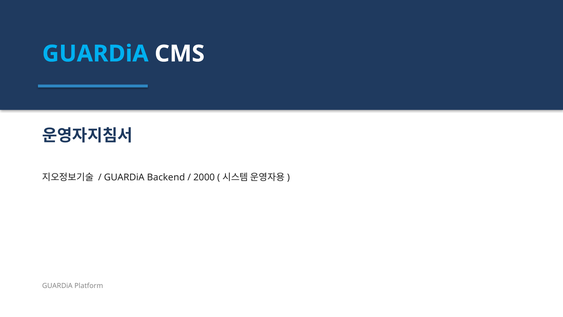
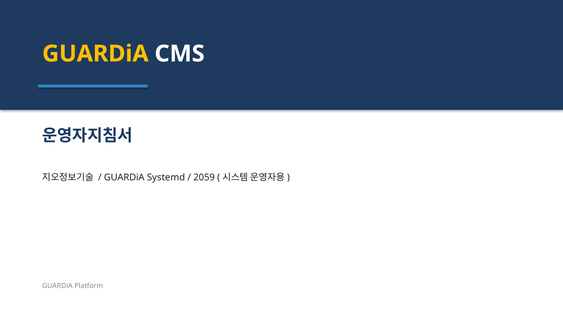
GUARDiA colour: light blue -> yellow (95, 54)
Backend: Backend -> Systemd (166, 177)
2000: 2000 -> 2059 (204, 177)
